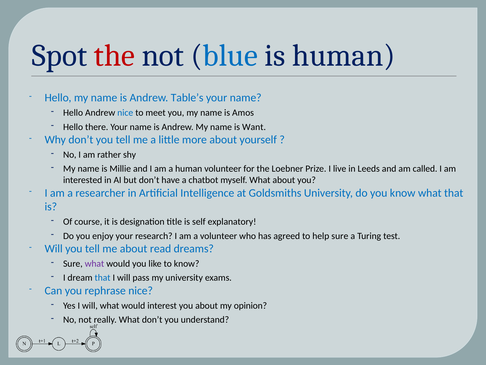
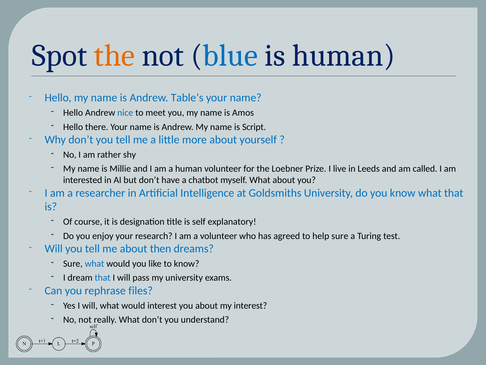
the colour: red -> orange (114, 55)
Want: Want -> Script (254, 127)
read: read -> then (161, 248)
what colour: purple -> blue (94, 263)
rephrase nice: nice -> files (141, 290)
my opinion: opinion -> interest (250, 305)
